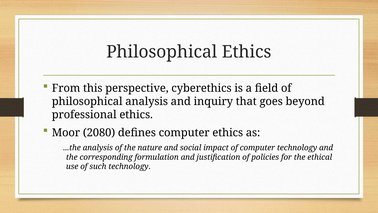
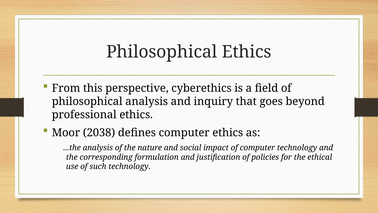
2080: 2080 -> 2038 (99, 132)
